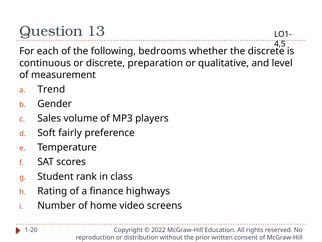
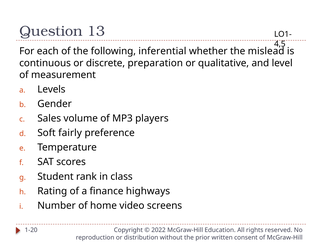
bedrooms: bedrooms -> inferential (162, 51)
the discrete: discrete -> mislead (266, 51)
Trend: Trend -> Levels (51, 89)
